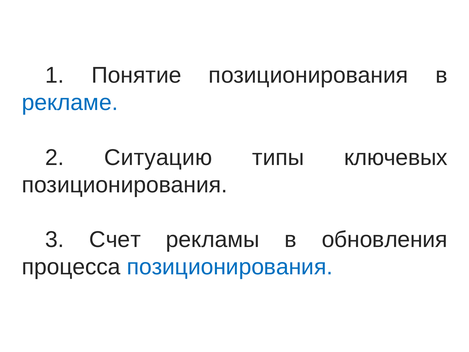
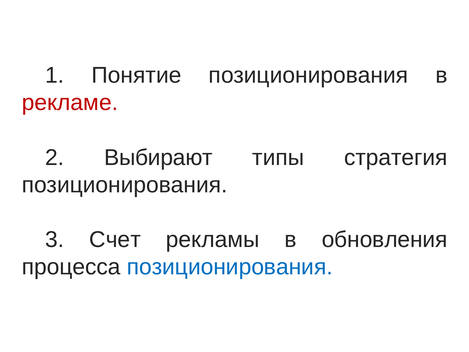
рекламе colour: blue -> red (70, 103)
Ситуацию: Ситуацию -> Выбирают (158, 157)
ключевых: ключевых -> стратегия (396, 157)
